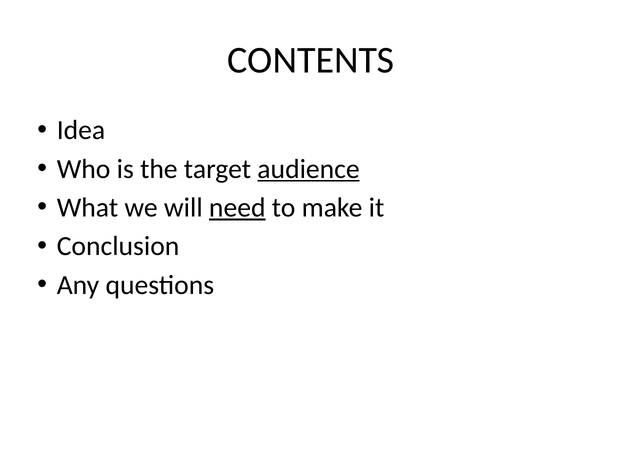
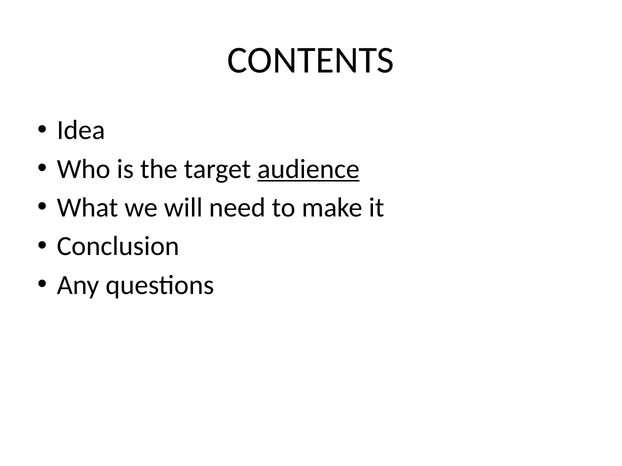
need underline: present -> none (237, 208)
